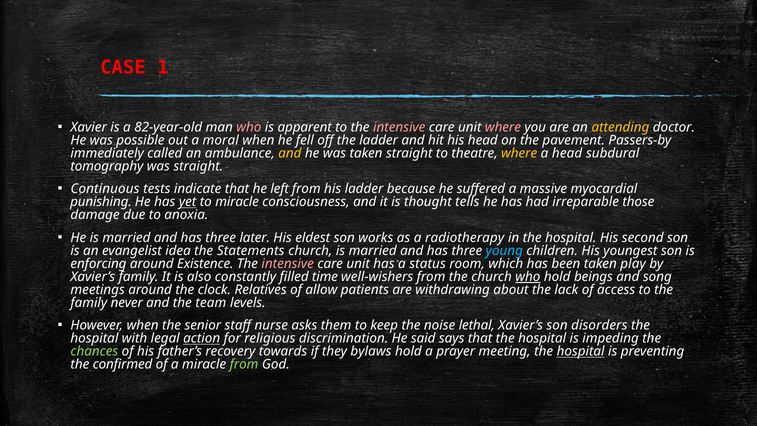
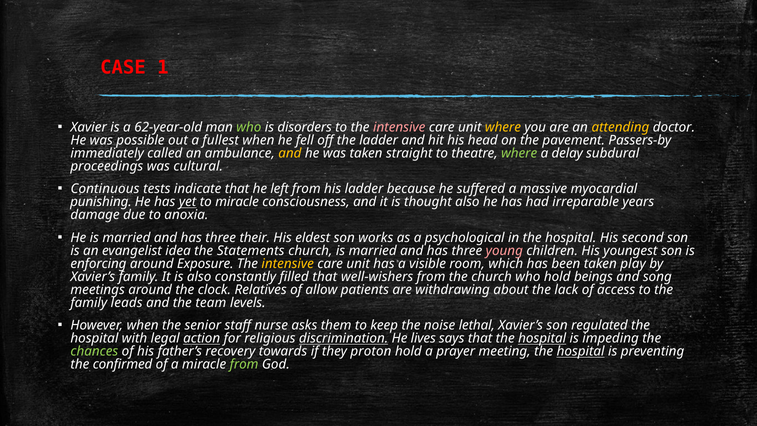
82-year-old: 82-year-old -> 62-year-old (168, 127)
who colour: pink -> light green (249, 127)
apparent: apparent -> disorders (305, 127)
where colour: pink -> yellow (503, 127)
moral: moral -> fullest (221, 140)
where colour: yellow -> light green (519, 153)
a head: head -> delay (567, 153)
tomography: tomography -> proceedings (107, 166)
was straight: straight -> cultural (198, 166)
thought tells: tells -> also (467, 202)
those: those -> years (638, 202)
later: later -> their (255, 237)
radiotherapy: radiotherapy -> psychological (465, 237)
young colour: light blue -> pink (504, 251)
Existence: Existence -> Exposure (205, 264)
intensive colour: pink -> yellow (288, 264)
status: status -> visible (428, 264)
filled time: time -> that (325, 277)
who underline: present -> none (528, 277)
never: never -> leads (127, 303)
disorders: disorders -> regulated (599, 325)
discrimination underline: none -> present (344, 338)
said: said -> lives (423, 338)
hospital underline: none -> present (542, 338)
bylaws: bylaws -> proton (371, 351)
